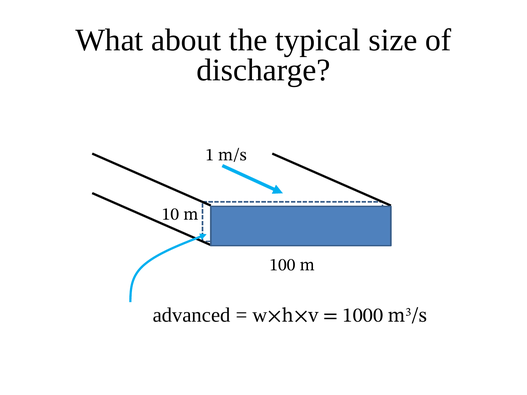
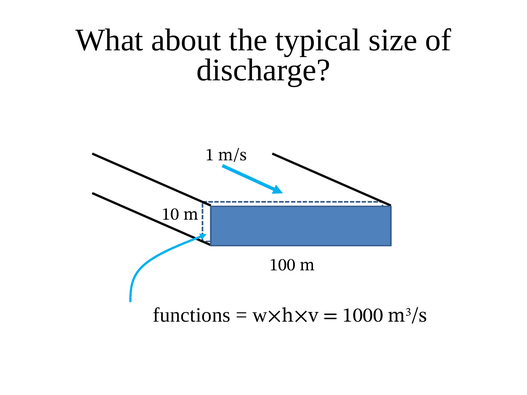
advanced: advanced -> functions (192, 315)
